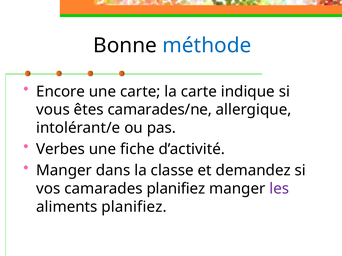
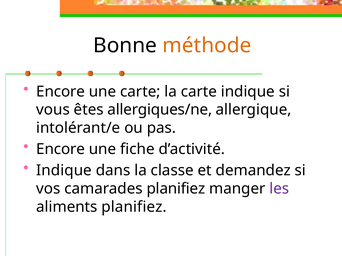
méthode colour: blue -> orange (207, 46)
camarades/ne: camarades/ne -> allergiques/ne (160, 110)
Verbes: Verbes -> Encore (61, 149)
Manger: Manger -> Indique (64, 171)
